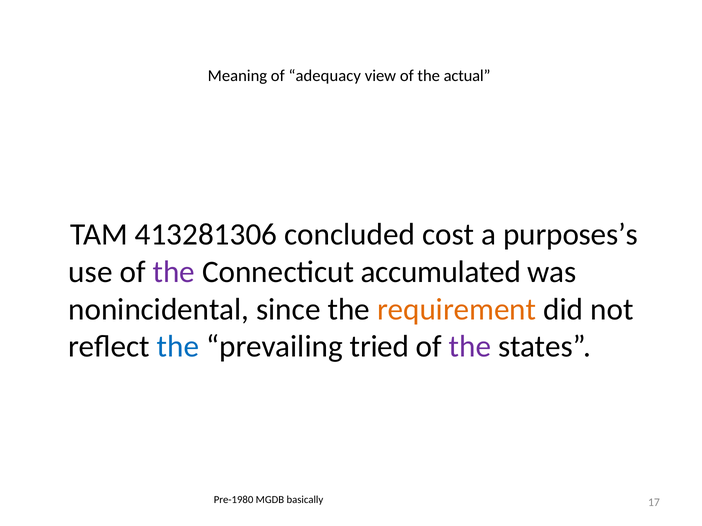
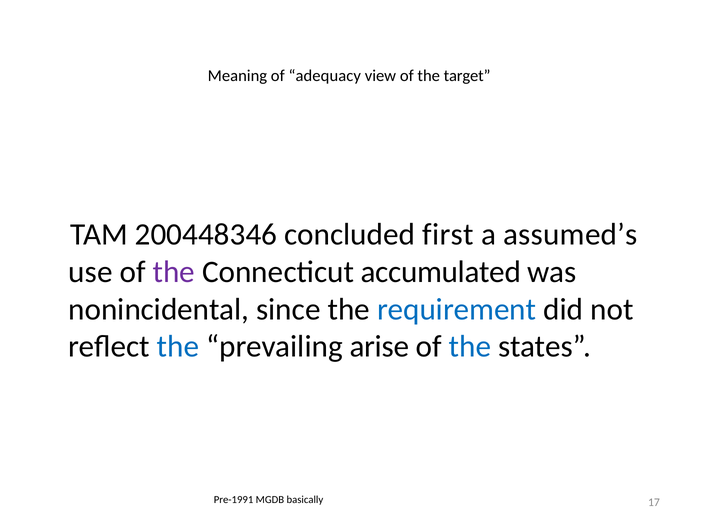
actual: actual -> target (467, 76)
413281306: 413281306 -> 200448346 (206, 235)
cost: cost -> first (448, 235)
purposes’s: purposes’s -> assumed’s (570, 235)
requirement colour: orange -> blue (457, 310)
tried: tried -> arise (380, 347)
the colour: purple -> blue (470, 347)
Pre-1980: Pre-1980 -> Pre-1991 (234, 500)
